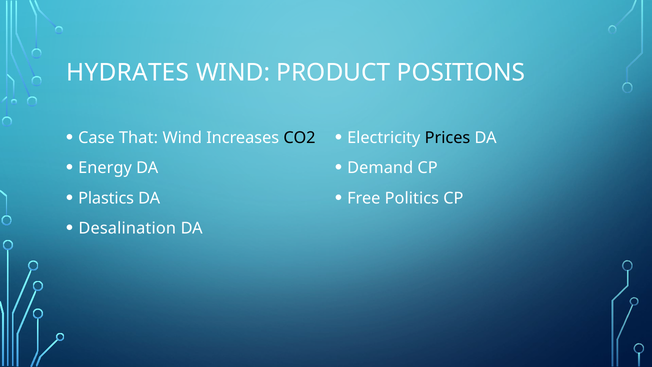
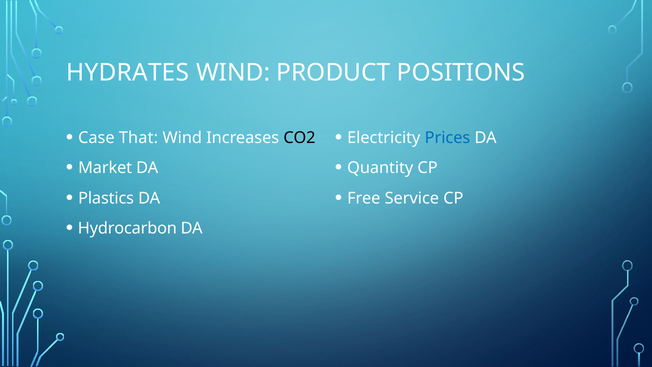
Prices colour: black -> blue (447, 138)
Energy: Energy -> Market (105, 168)
Demand: Demand -> Quantity (380, 168)
Politics: Politics -> Service (412, 198)
Desalination: Desalination -> Hydrocarbon (127, 228)
